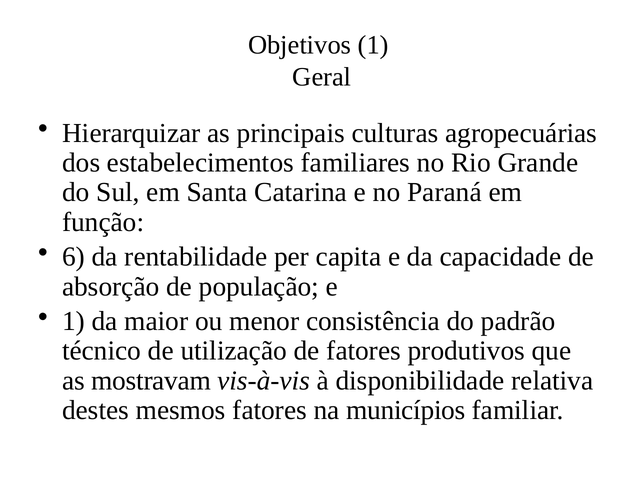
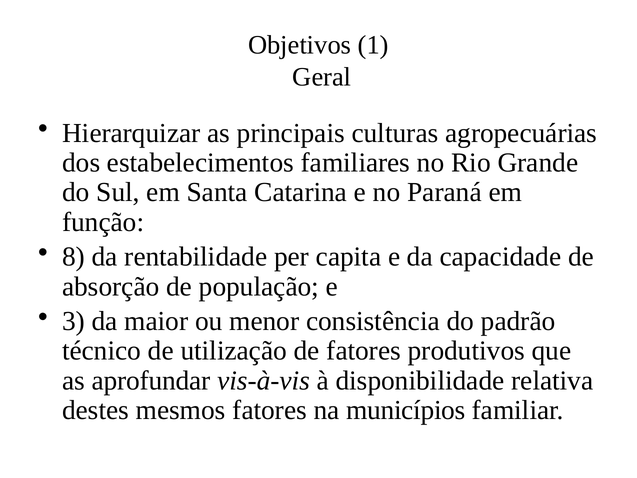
6: 6 -> 8 (74, 257)
1: 1 -> 3 (74, 321)
mostravam: mostravam -> aprofundar (151, 380)
